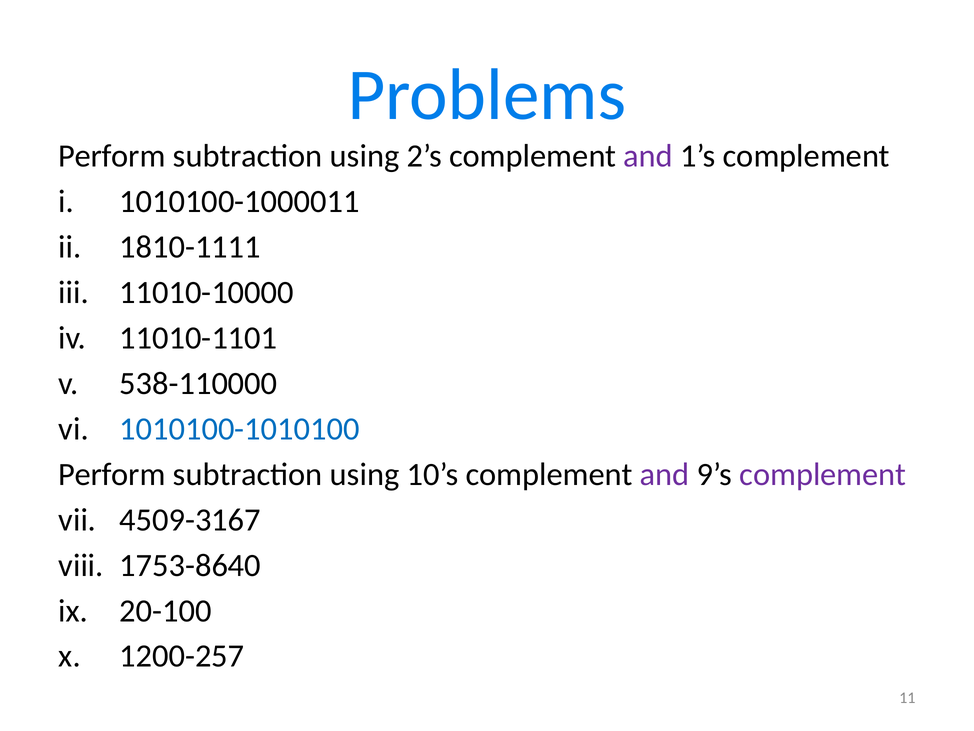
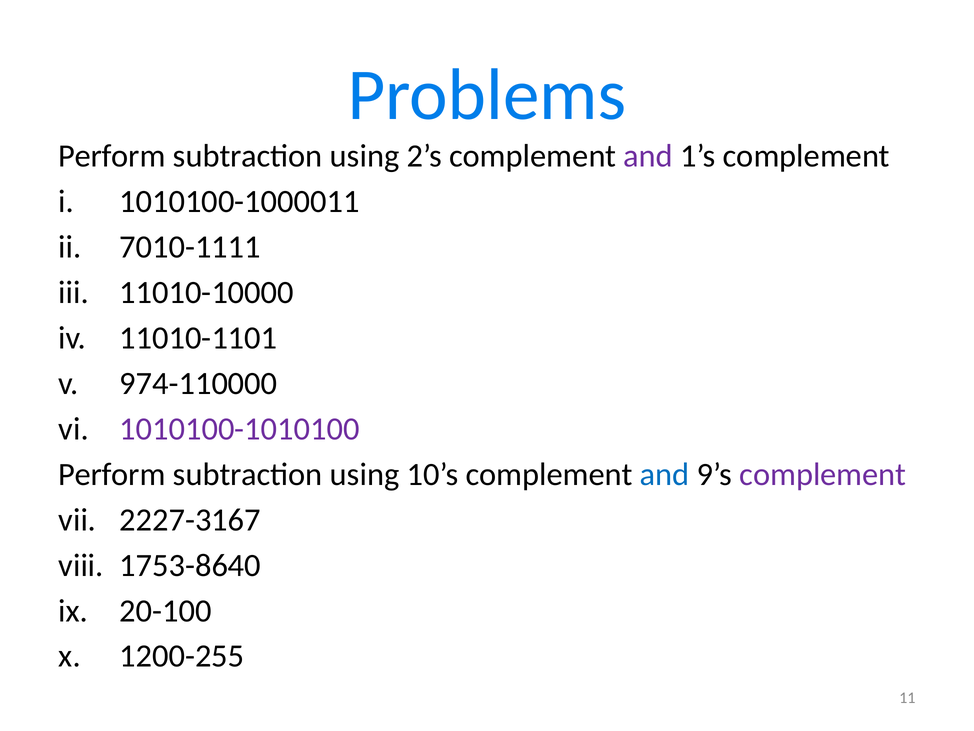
1810-1111: 1810-1111 -> 7010-1111 (190, 247)
538-110000: 538-110000 -> 974-110000 (198, 383)
1010100-1010100 colour: blue -> purple (239, 429)
and colour: purple -> blue (665, 474)
4509-3167: 4509-3167 -> 2227-3167 (190, 519)
1200-257: 1200-257 -> 1200-255 (182, 656)
